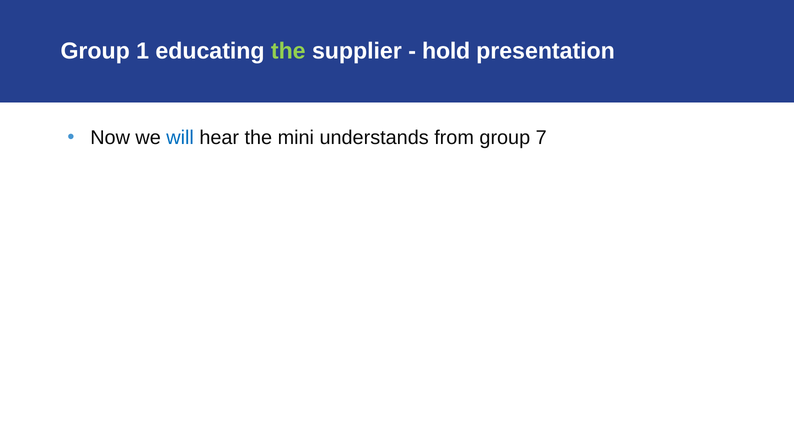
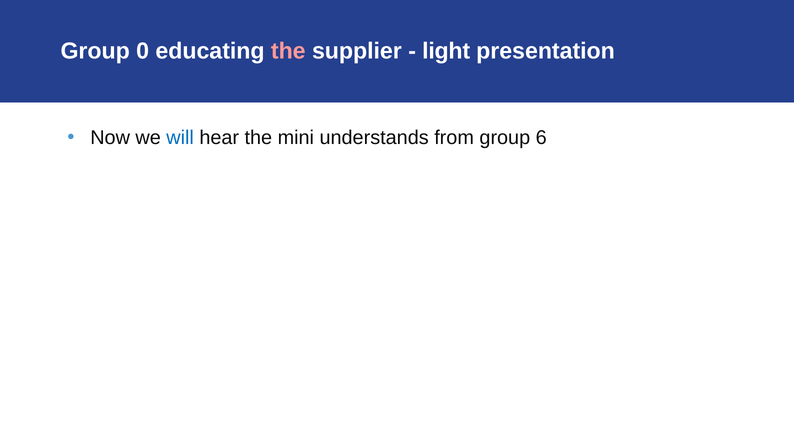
1: 1 -> 0 (143, 51)
the colour: light green -> pink (288, 51)
hold: hold -> light (446, 51)
7: 7 -> 6 (541, 138)
